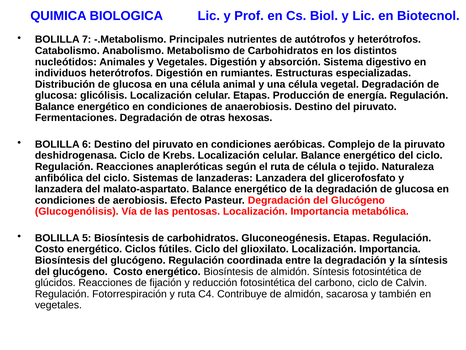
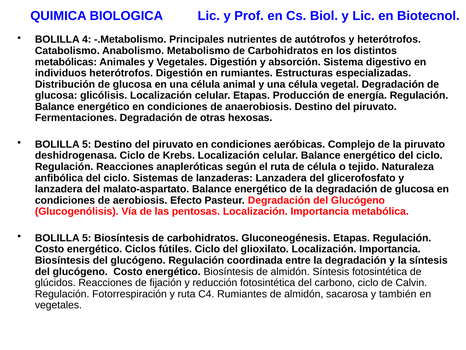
7: 7 -> 4 (87, 39)
nucleótidos: nucleótidos -> metabólicas (66, 62)
6: 6 -> 5 (87, 144)
C4 Contribuye: Contribuye -> Rumiantes (242, 294)
